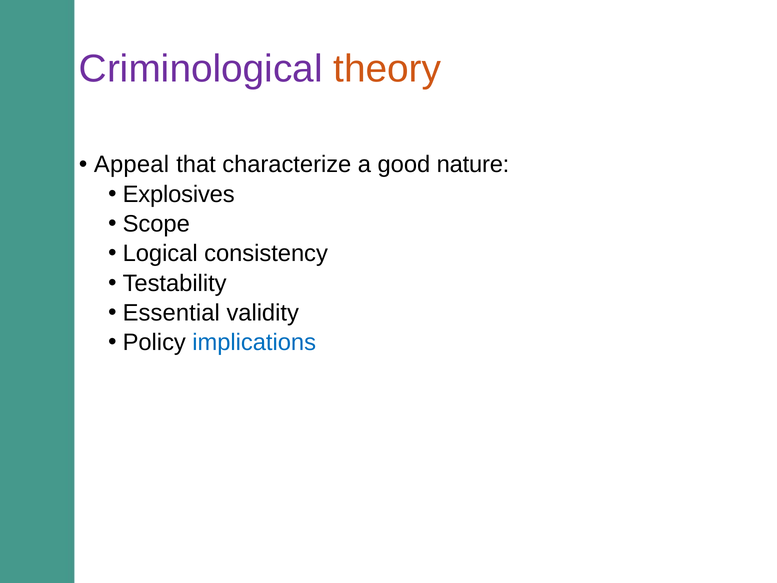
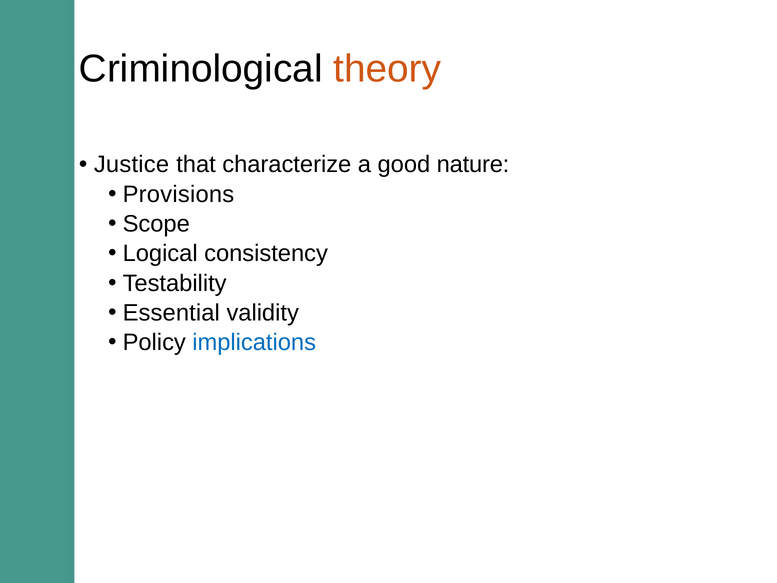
Criminological colour: purple -> black (201, 69)
Appeal: Appeal -> Justice (132, 165)
Explosives: Explosives -> Provisions (178, 194)
